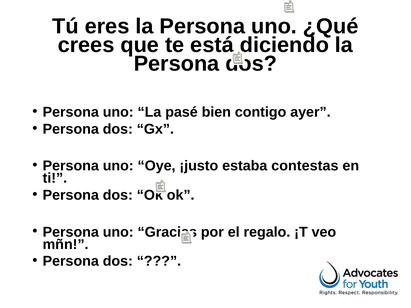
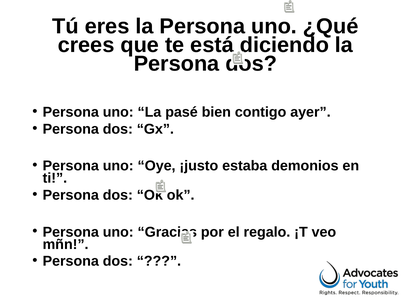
contestas: contestas -> demonios (305, 166)
